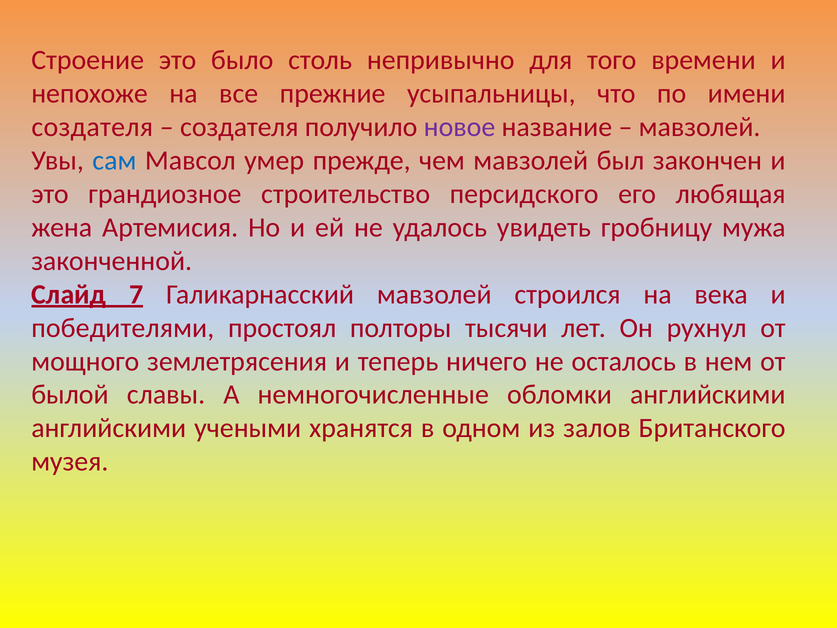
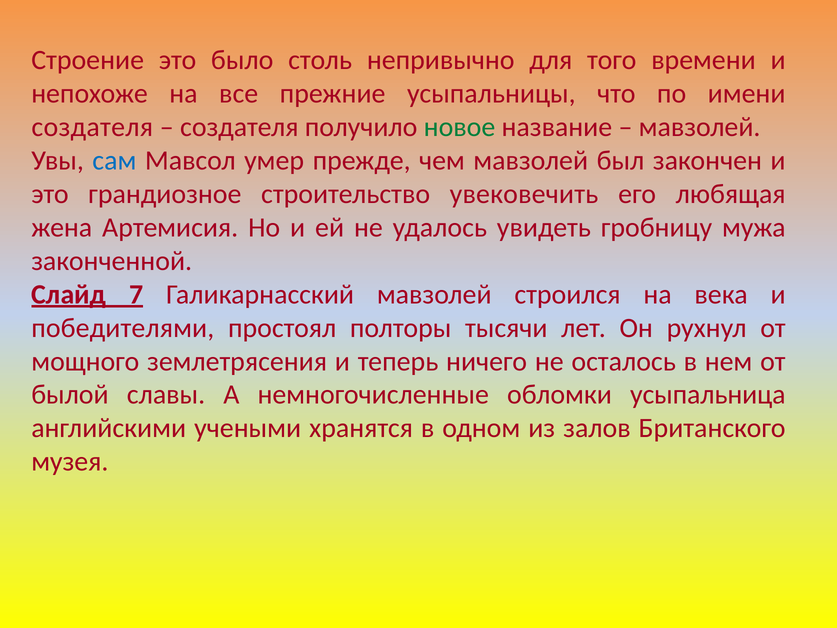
новое colour: purple -> green (460, 127)
персидского: персидского -> увековечить (524, 194)
обломки английскими: английскими -> усыпальница (708, 395)
